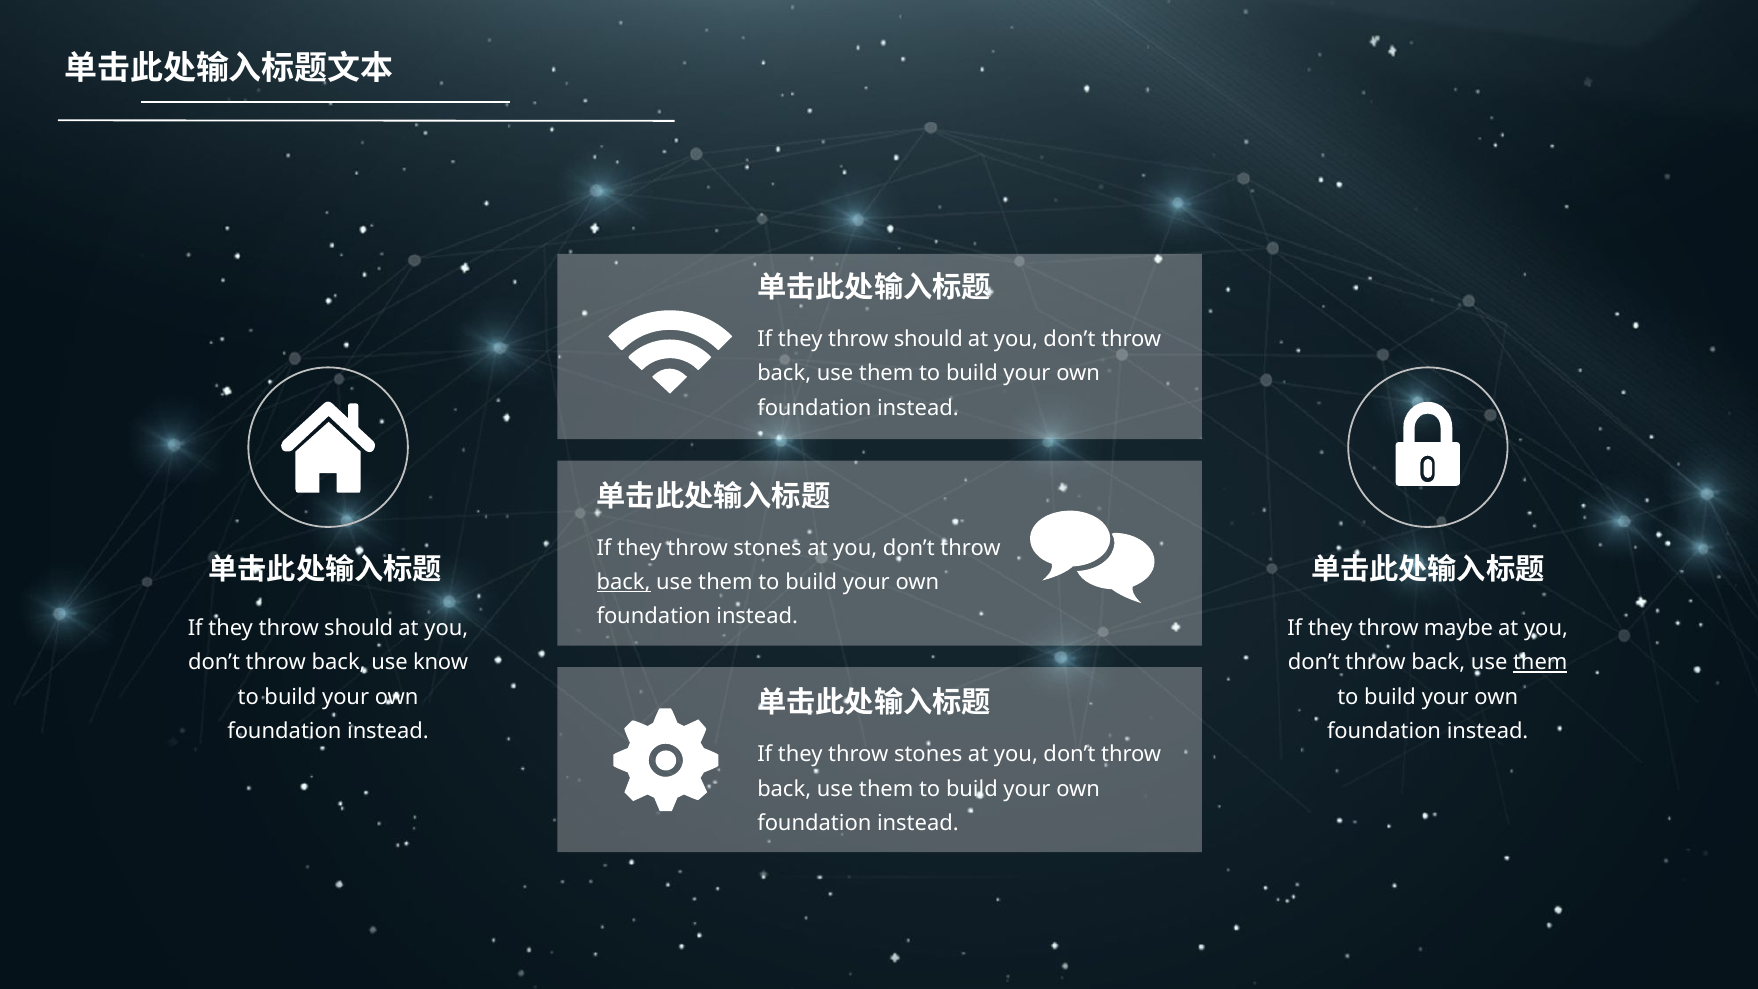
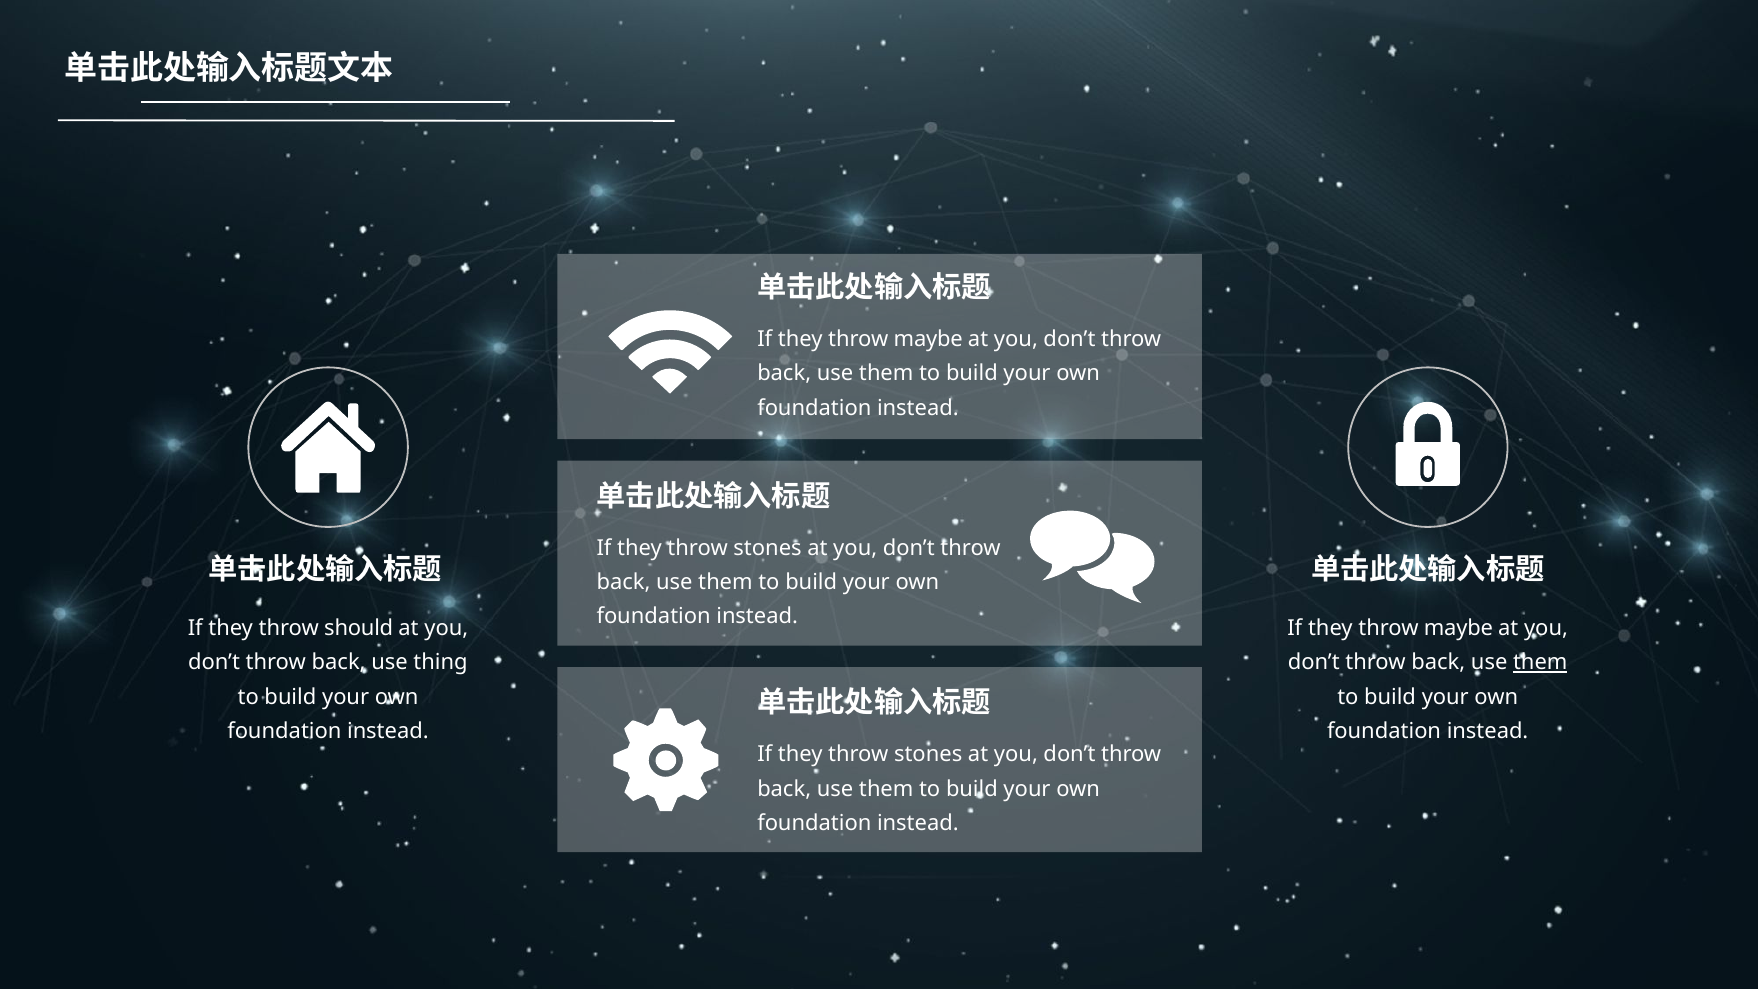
should: should -> maybe (928, 339)
back underline: present -> none (624, 582)
know: know -> thing (441, 662)
